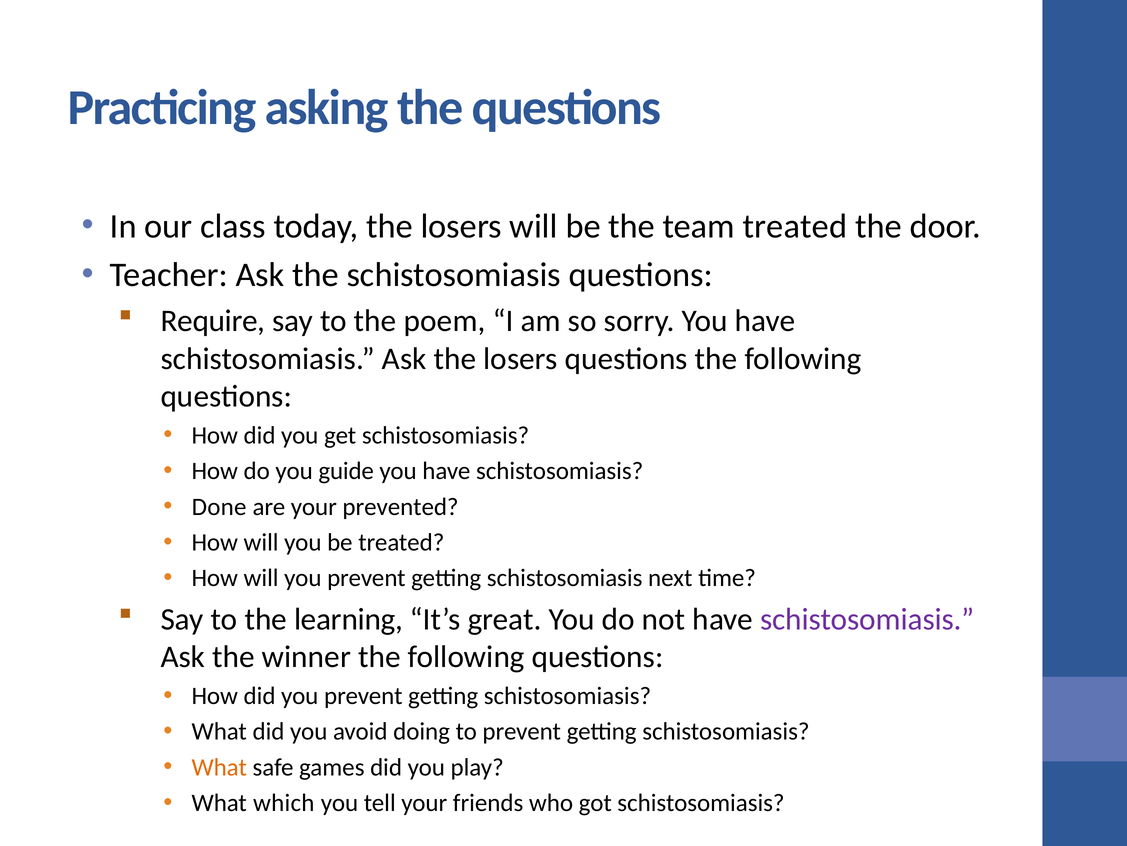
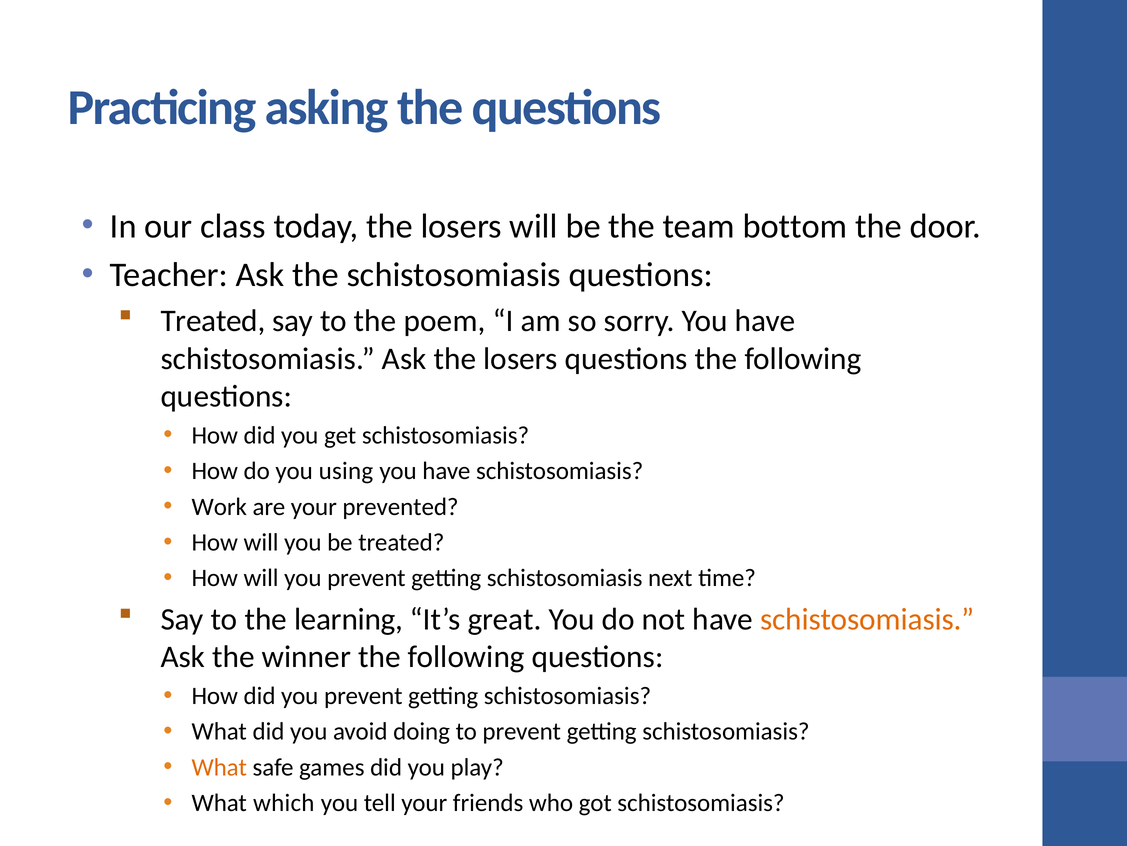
team treated: treated -> bottom (795, 226)
Require: Require -> Treated (213, 321)
guide: guide -> using (346, 471)
Done: Done -> Work (219, 506)
schistosomiasis colour: purple -> orange (867, 619)
